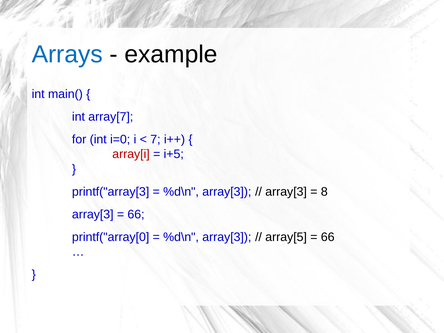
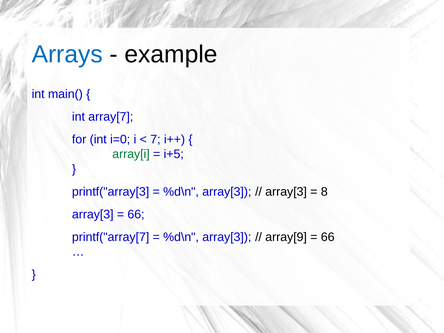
array[i colour: red -> green (131, 154)
printf("array[0: printf("array[0 -> printf("array[7 (111, 237)
array[5: array[5 -> array[9 (286, 237)
